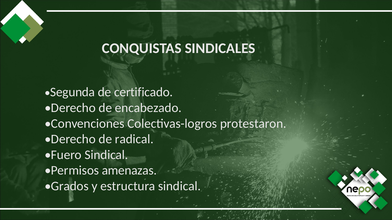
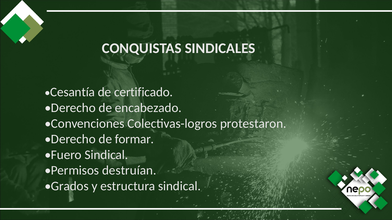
Segunda: Segunda -> Cesantía (73, 92)
radical: radical -> formar (134, 139)
amenazas: amenazas -> destruían (129, 171)
